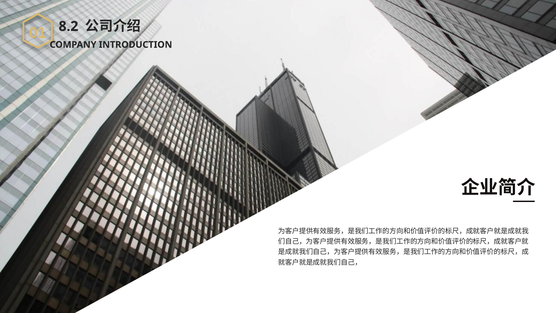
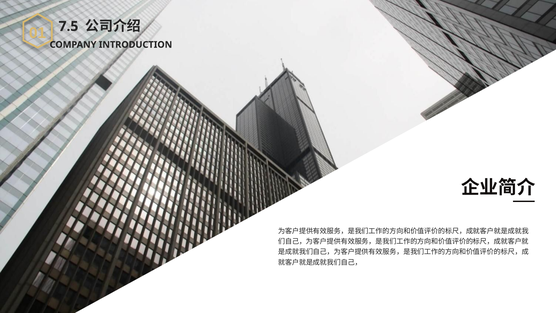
8.2: 8.2 -> 7.5 (68, 26)
